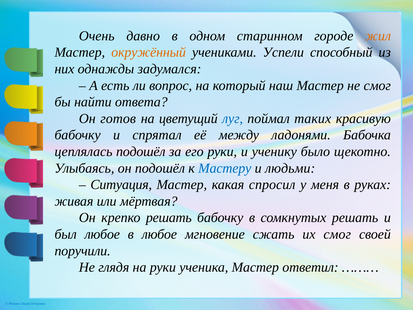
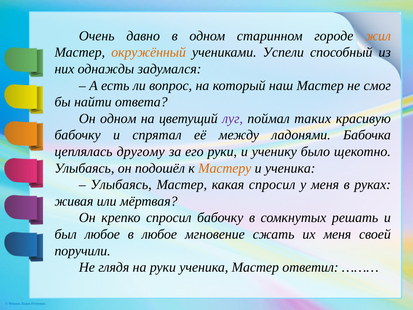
Он готов: готов -> одном (118, 118)
луг colour: blue -> purple (233, 118)
цеплялась подошёл: подошёл -> другому (141, 152)
Мастеру colour: blue -> orange (225, 168)
и людьми: людьми -> ученика (290, 168)
Ситуация: Ситуация -> Улыбаясь (121, 185)
крепко решать: решать -> спросил (169, 218)
их смог: смог -> меня (337, 234)
